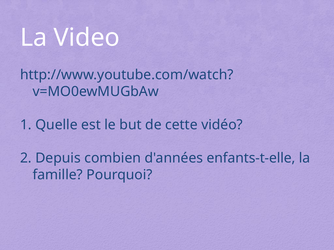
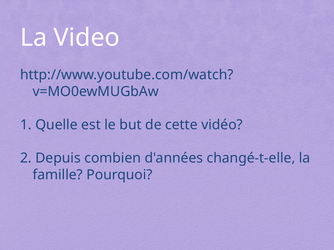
enfants-t-elle: enfants-t-elle -> changé-t-elle (251, 158)
